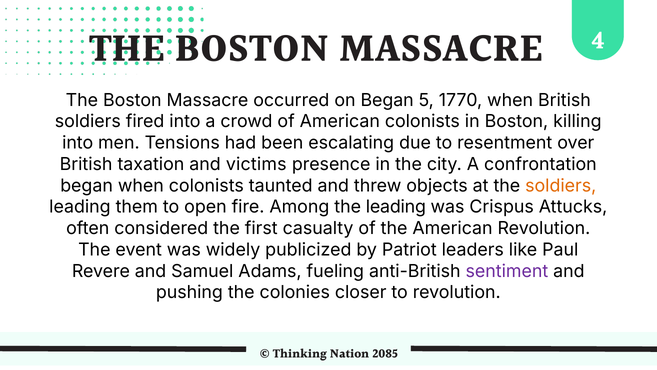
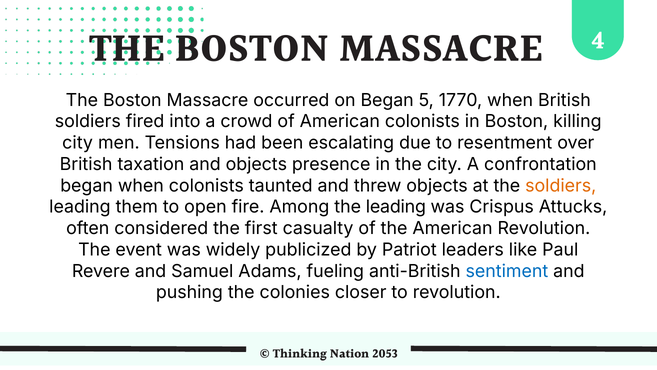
into: into -> city (78, 143)
and victims: victims -> objects (256, 164)
sentiment colour: purple -> blue (507, 271)
2085: 2085 -> 2053 (385, 354)
